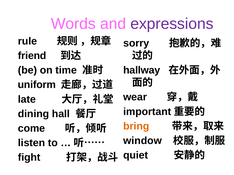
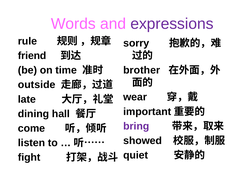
hallway: hallway -> brother (142, 70)
uniform: uniform -> outside (37, 85)
bring colour: orange -> purple (136, 126)
window: window -> showed (143, 141)
